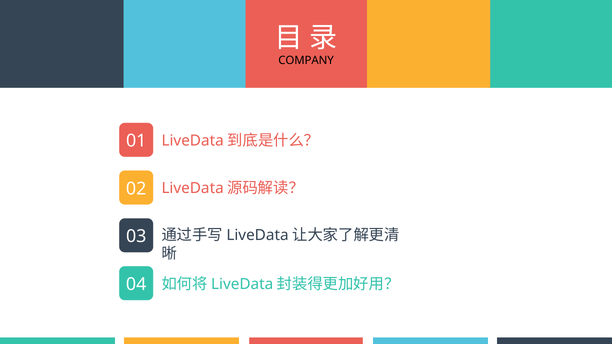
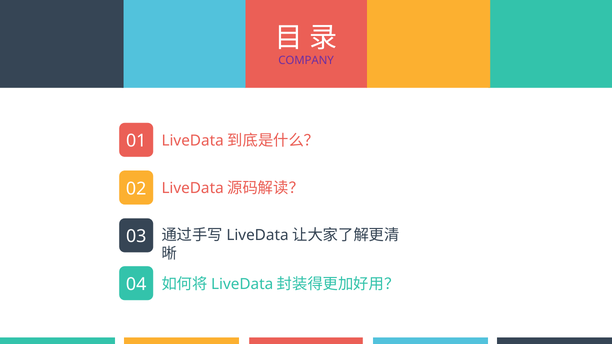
COMPANY colour: black -> purple (306, 60)
